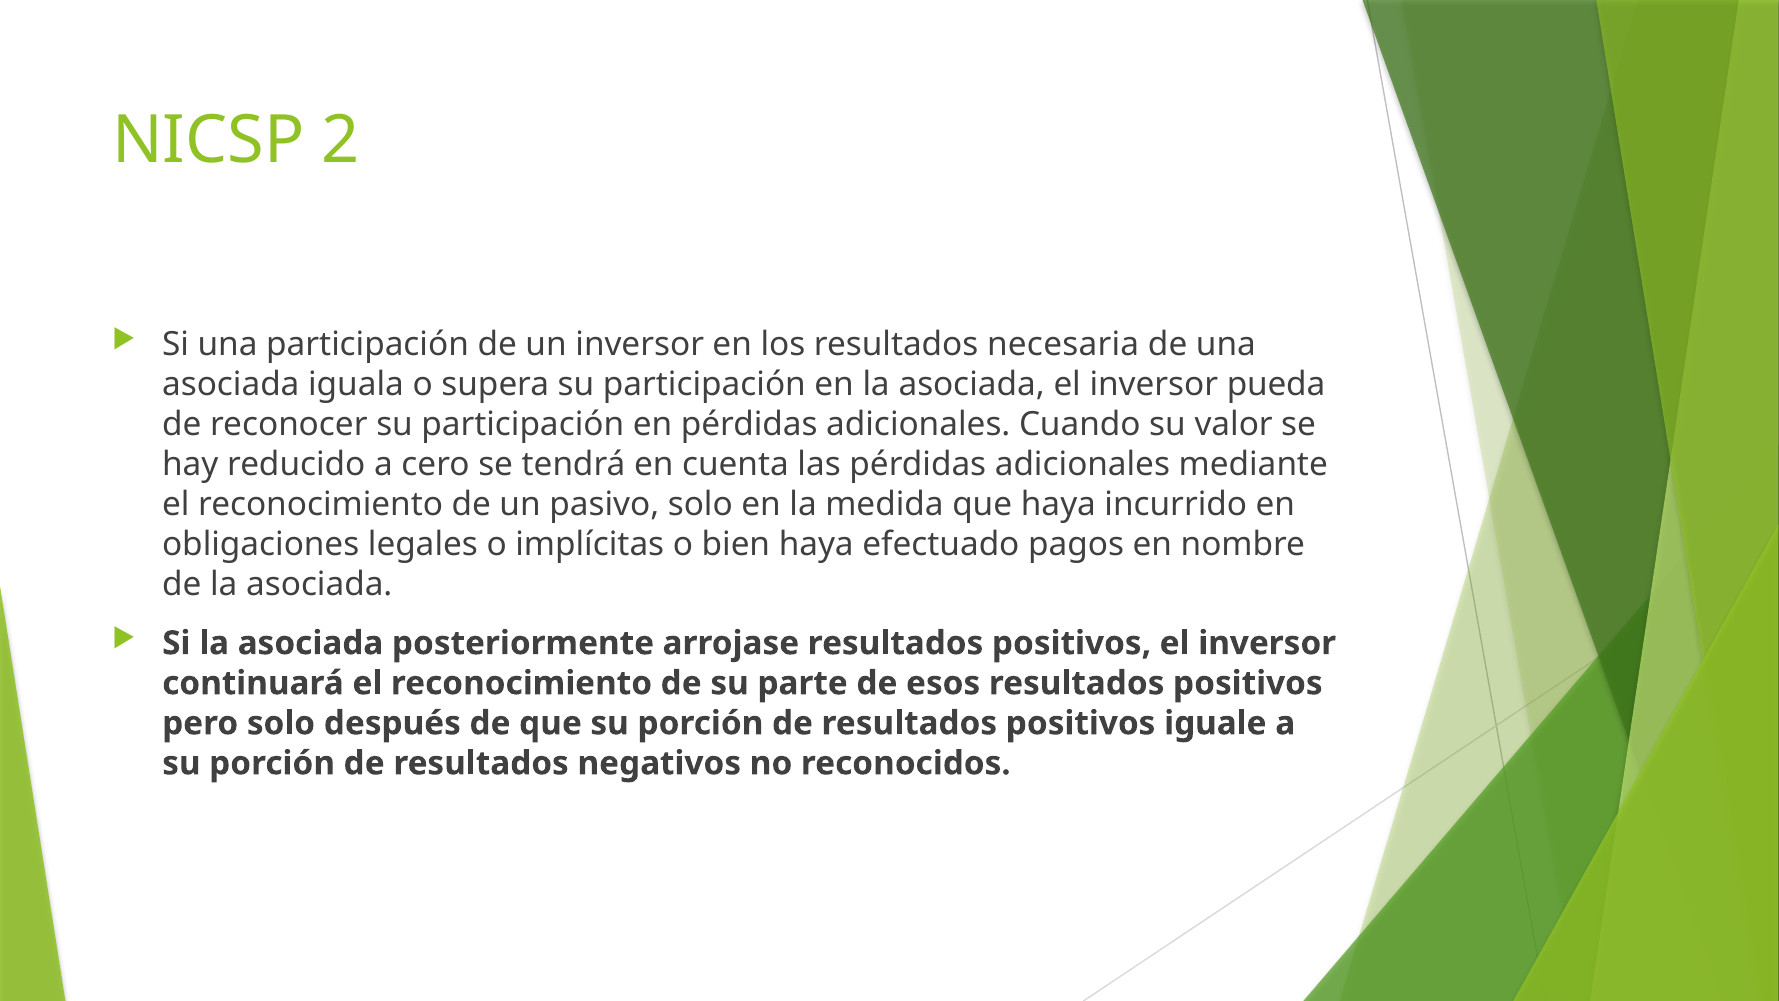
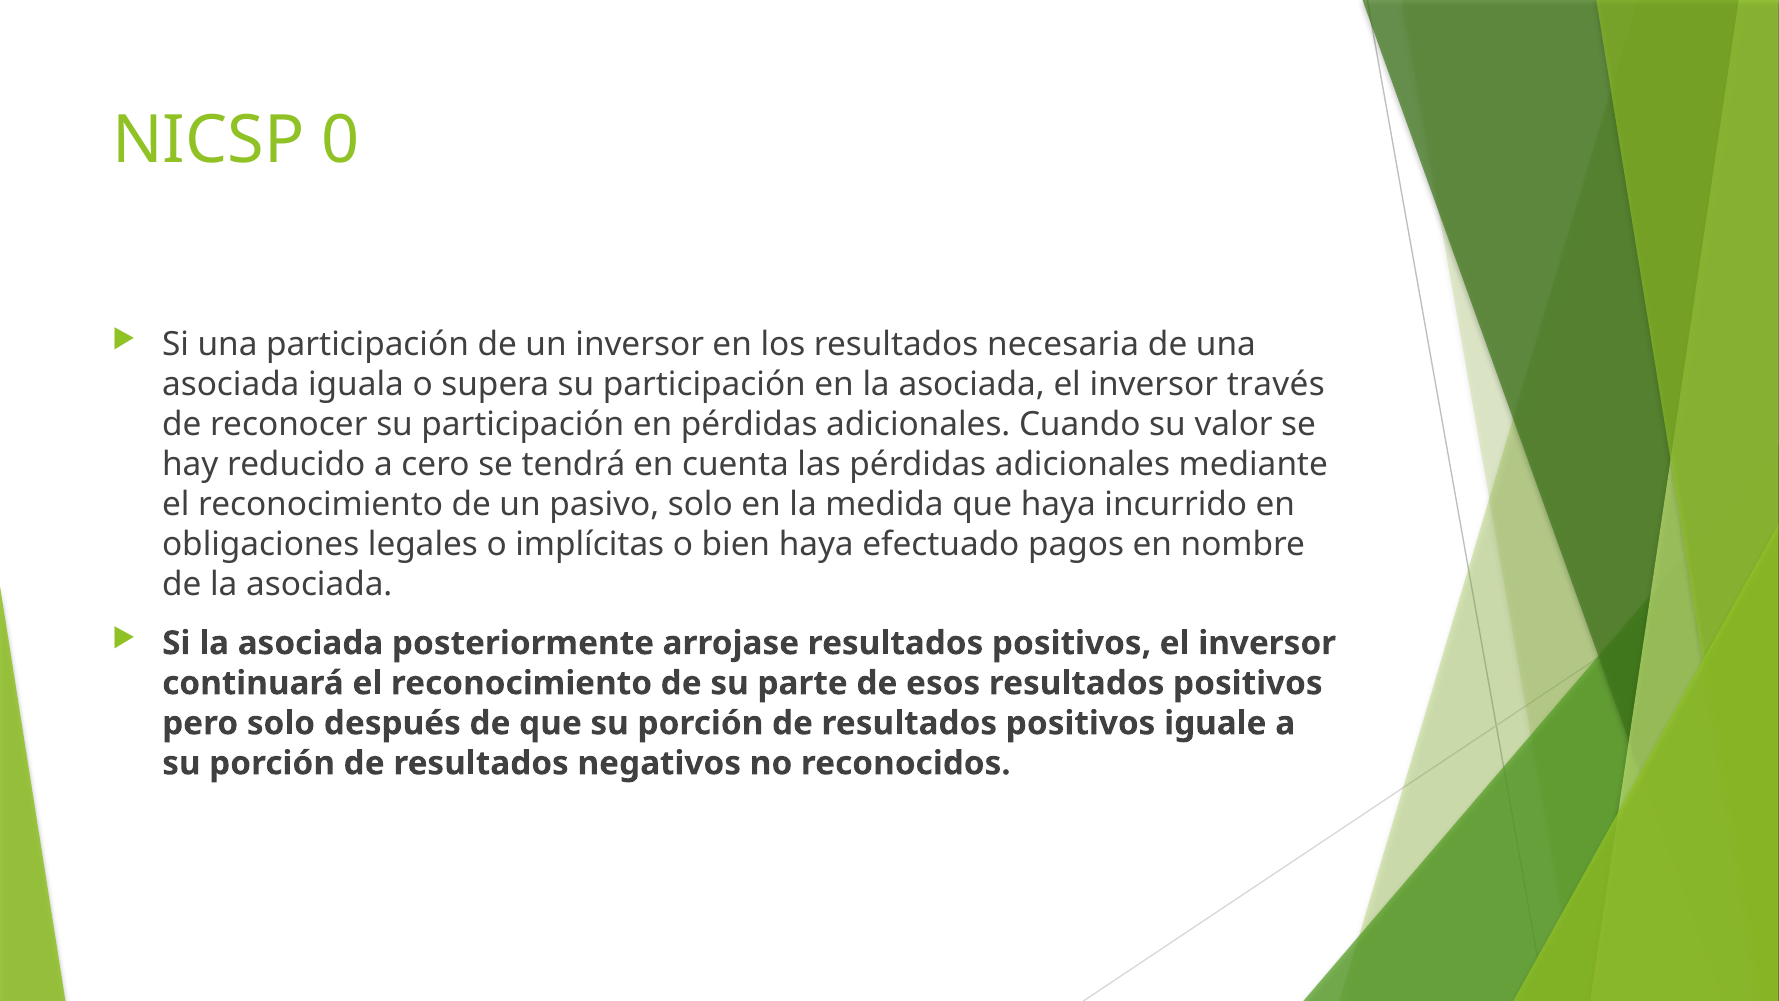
2: 2 -> 0 (341, 140)
pueda: pueda -> través (1276, 384)
